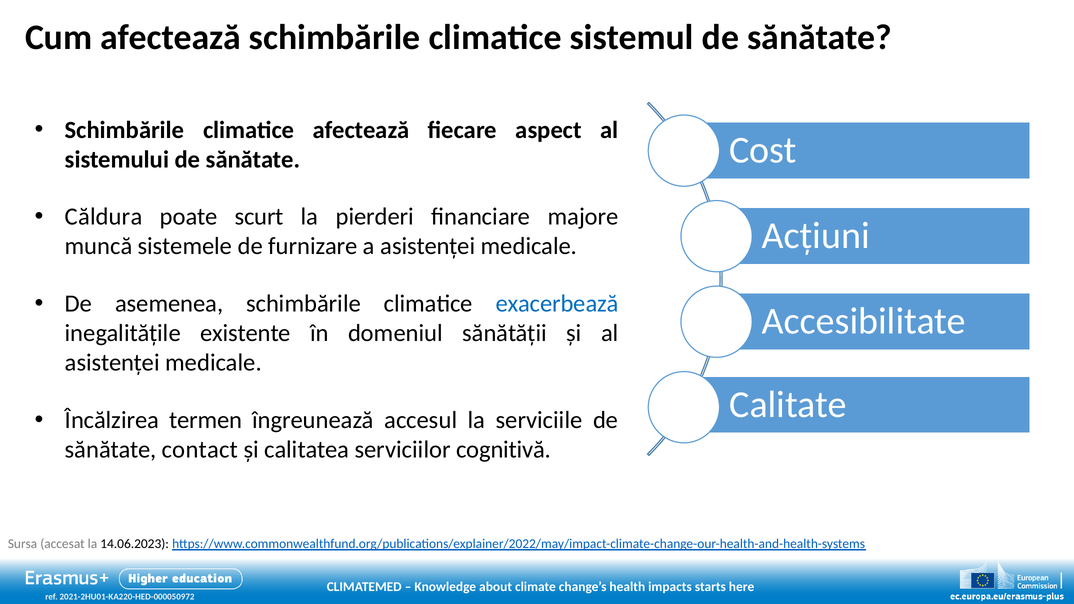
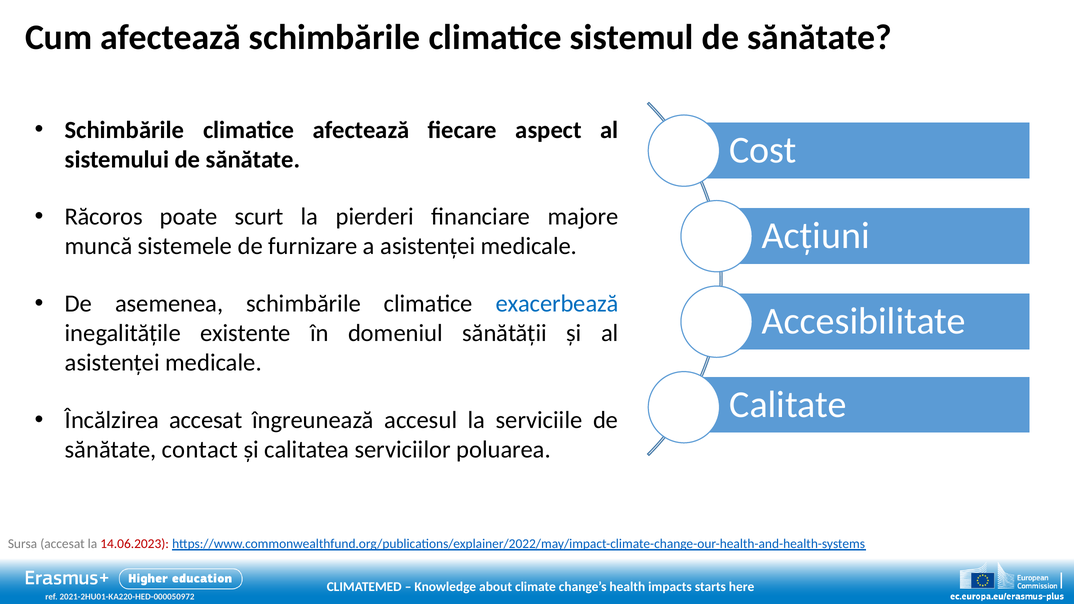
Căldura: Căldura -> Răcoros (104, 217)
Încălzirea termen: termen -> accesat (206, 420)
cognitivă: cognitivă -> poluarea (504, 450)
14.06.2023 colour: black -> red (135, 544)
